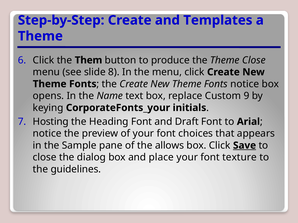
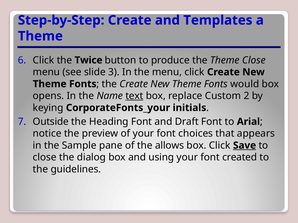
Them: Them -> Twice (88, 60)
8: 8 -> 3 (114, 72)
Fonts notice: notice -> would (245, 84)
text underline: none -> present (134, 96)
9: 9 -> 2 (246, 96)
Hosting: Hosting -> Outside (51, 122)
place: place -> using (161, 158)
texture: texture -> created (240, 158)
